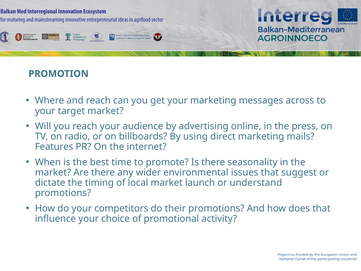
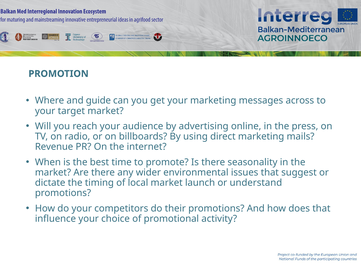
and reach: reach -> guide (98, 101)
Features: Features -> Revenue (54, 147)
